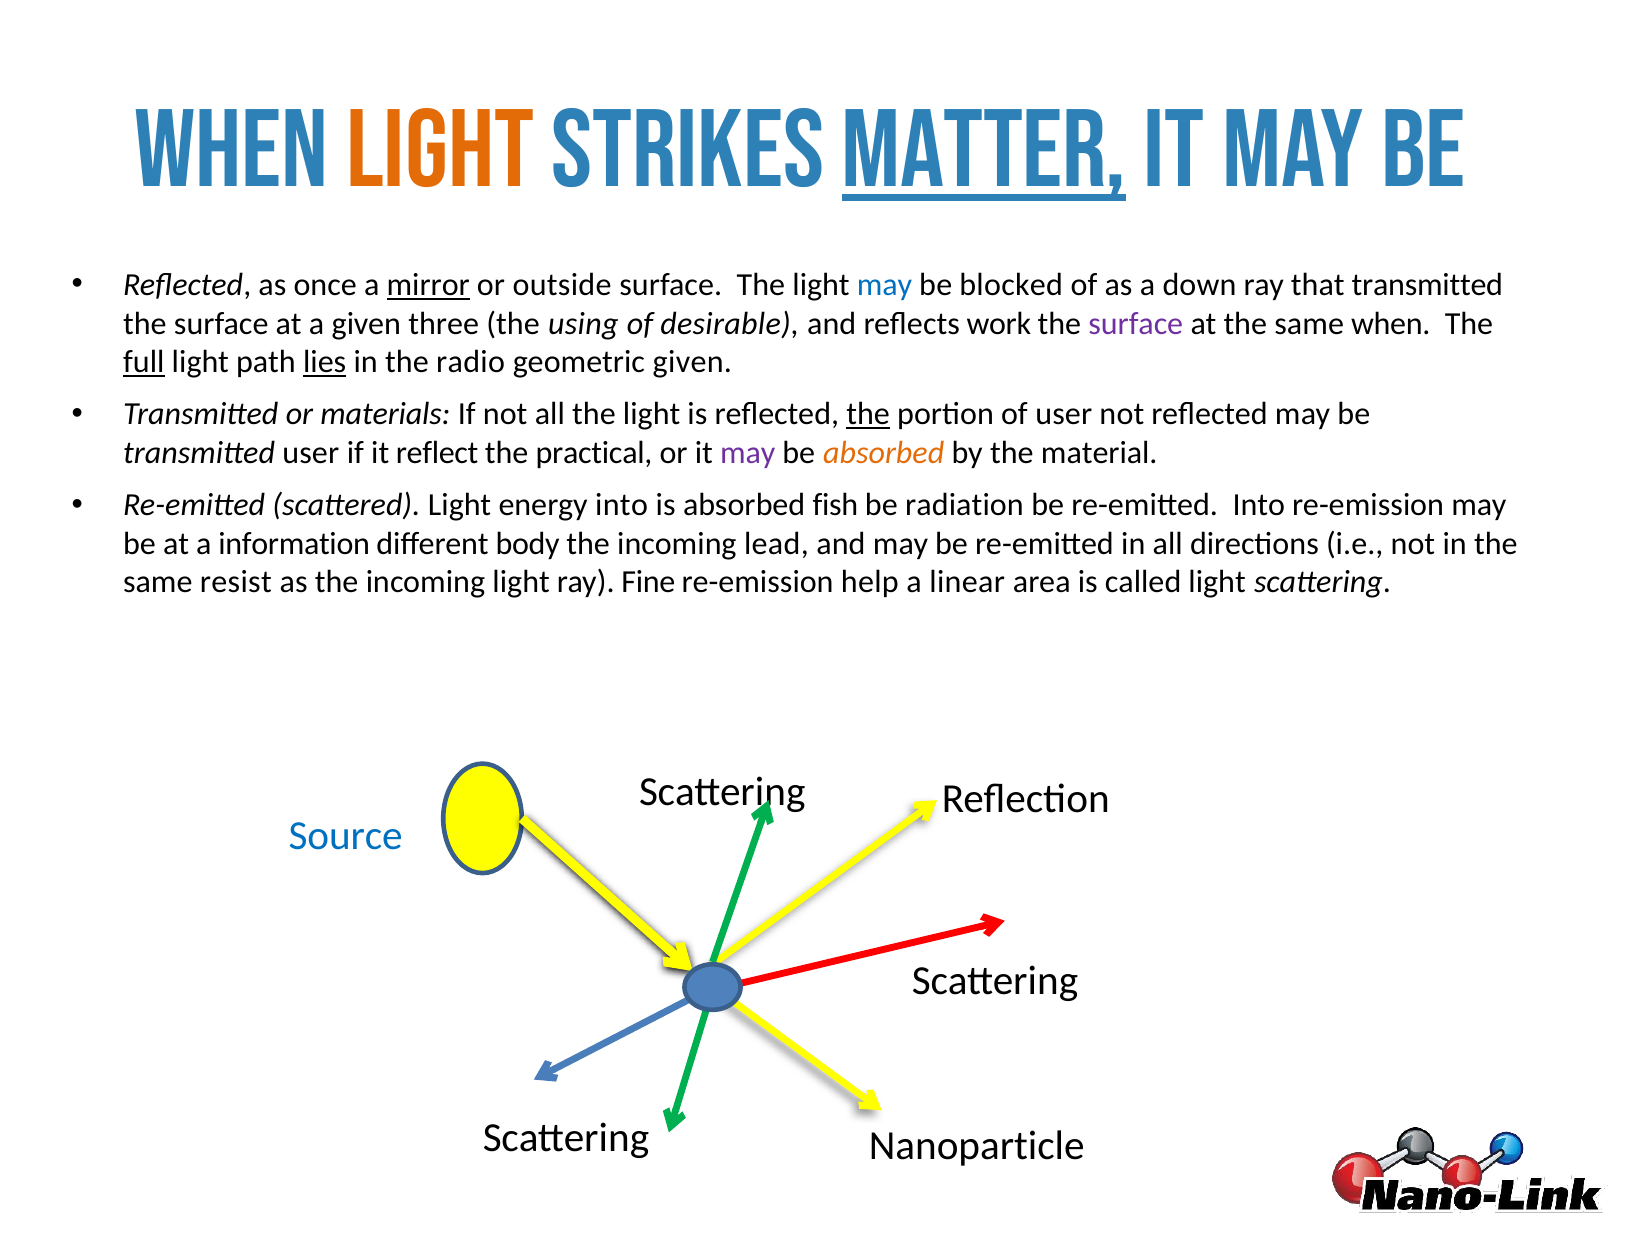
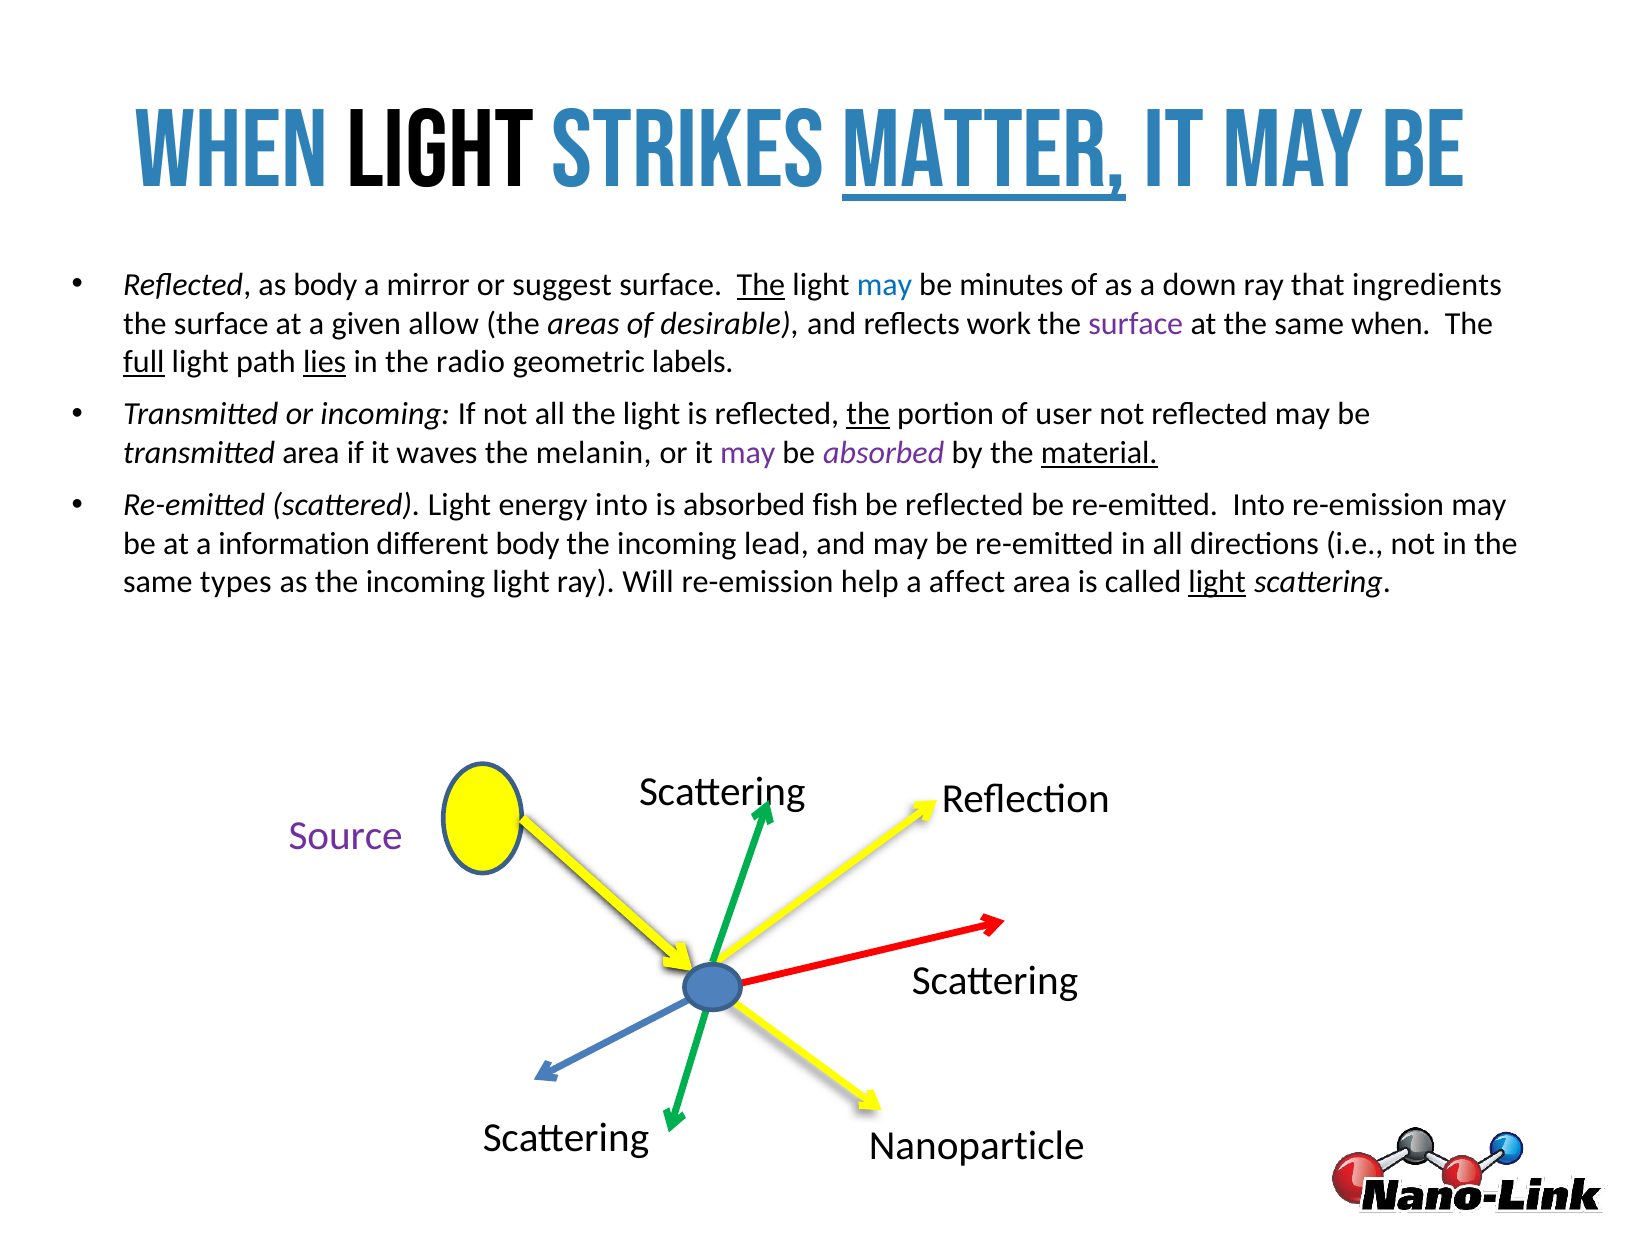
light colour: orange -> black (440, 150)
as once: once -> body (325, 285)
mirror underline: present -> none (428, 285)
outside: outside -> suggest (562, 285)
The underline: none -> present (761, 285)
blocked: blocked -> minutes (1011, 285)
that transmitted: transmitted -> ingredients (1427, 285)
three: three -> allow (444, 324)
using: using -> areas (584, 324)
geometric given: given -> labels (693, 362)
or materials: materials -> incoming (385, 414)
transmitted user: user -> area (311, 453)
reflect: reflect -> waves (437, 453)
practical: practical -> melanin (594, 453)
absorbed colour: orange -> purple (884, 453)
material underline: none -> present (1099, 453)
be radiation: radiation -> reflected (964, 505)
resist: resist -> types (236, 582)
Fine: Fine -> Will (648, 582)
linear: linear -> affect (967, 582)
light underline: none -> present (1217, 582)
Source colour: blue -> purple (346, 836)
